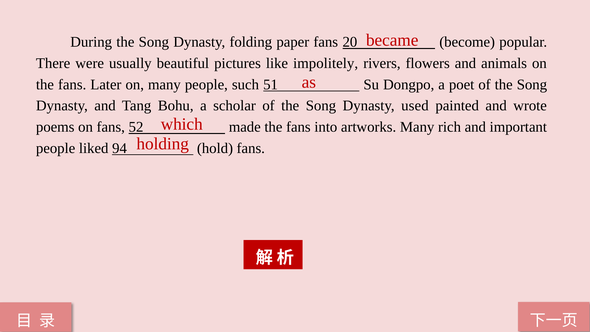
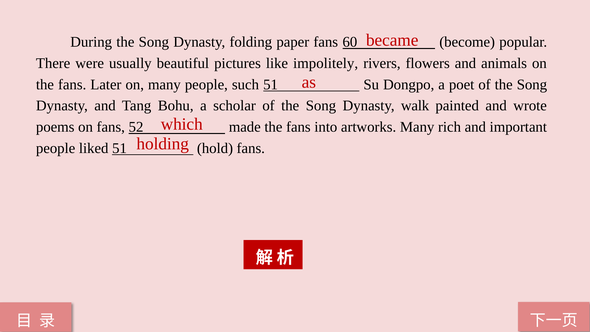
20: 20 -> 60 (350, 42)
used: used -> walk (415, 106)
liked 94: 94 -> 51 (120, 148)
